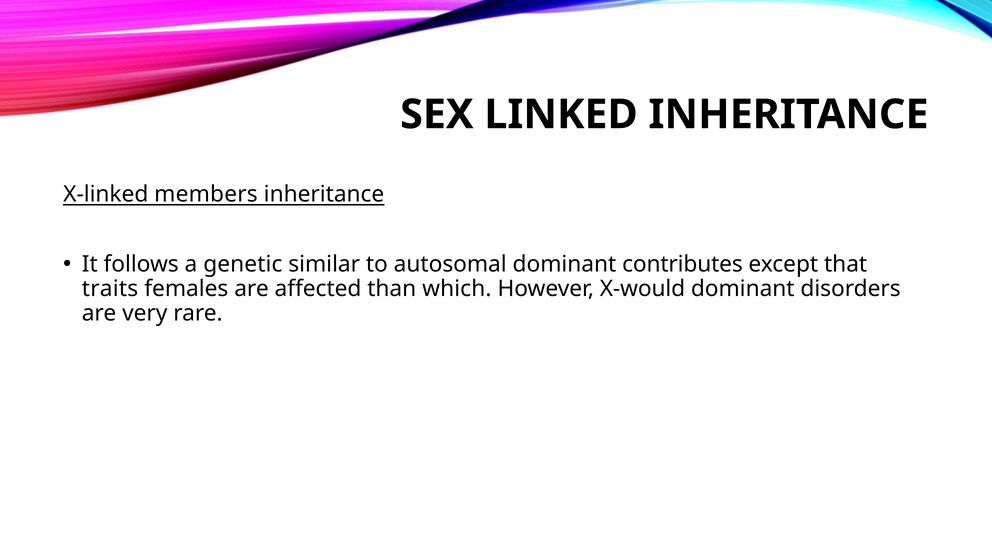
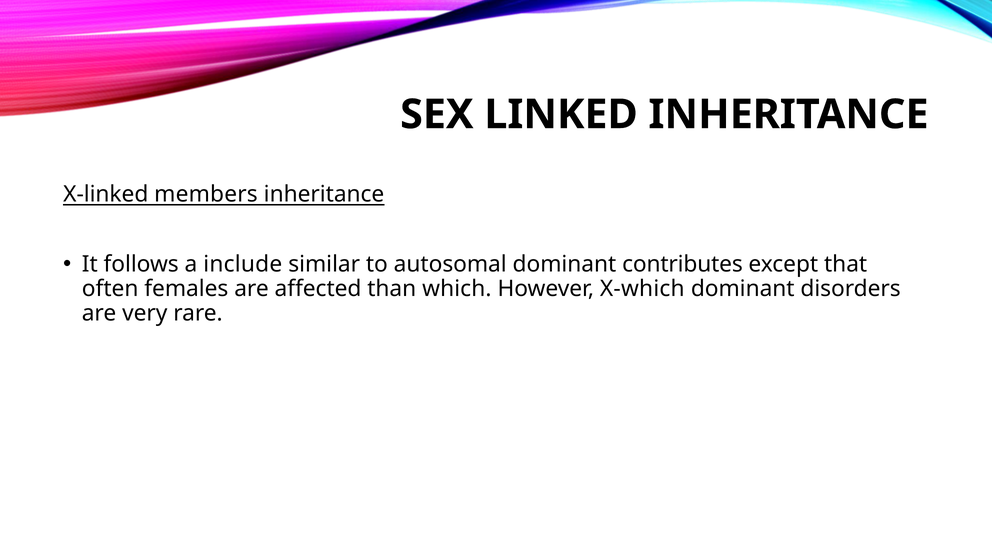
genetic: genetic -> include (243, 264)
traits: traits -> often (110, 289)
X-would: X-would -> X-which (642, 289)
